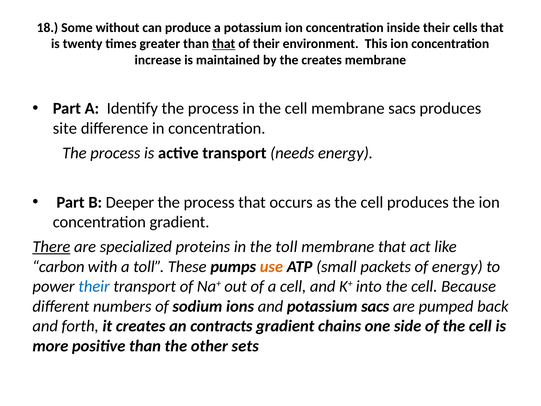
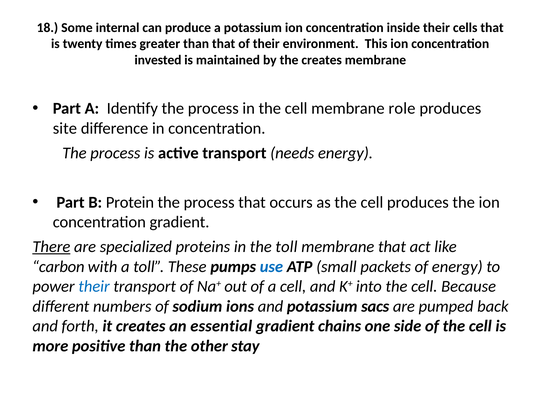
without: without -> internal (118, 28)
that underline: present -> none (224, 44)
increase: increase -> invested (158, 60)
membrane sacs: sacs -> role (402, 108)
Deeper: Deeper -> Protein (130, 202)
use colour: orange -> blue (271, 267)
contracts: contracts -> essential (221, 326)
sets: sets -> stay (245, 346)
